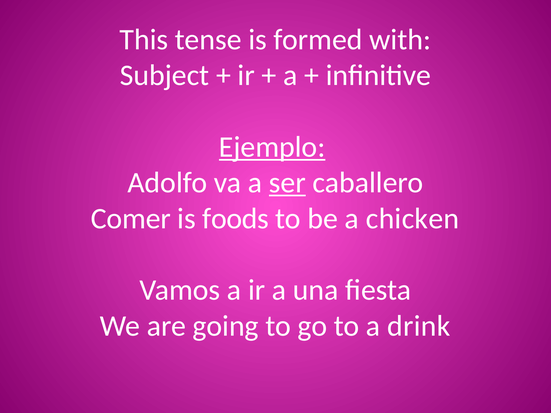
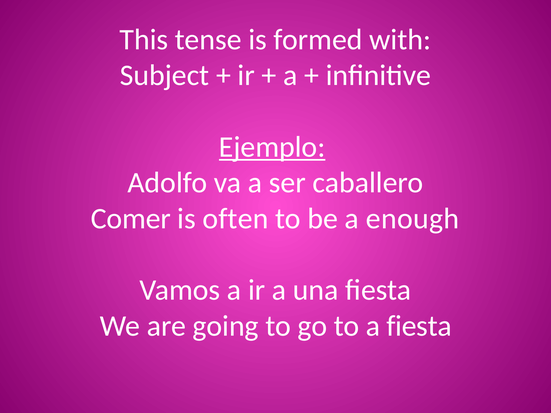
ser underline: present -> none (287, 183)
foods: foods -> often (235, 219)
chicken: chicken -> enough (413, 219)
a drink: drink -> fiesta (419, 326)
